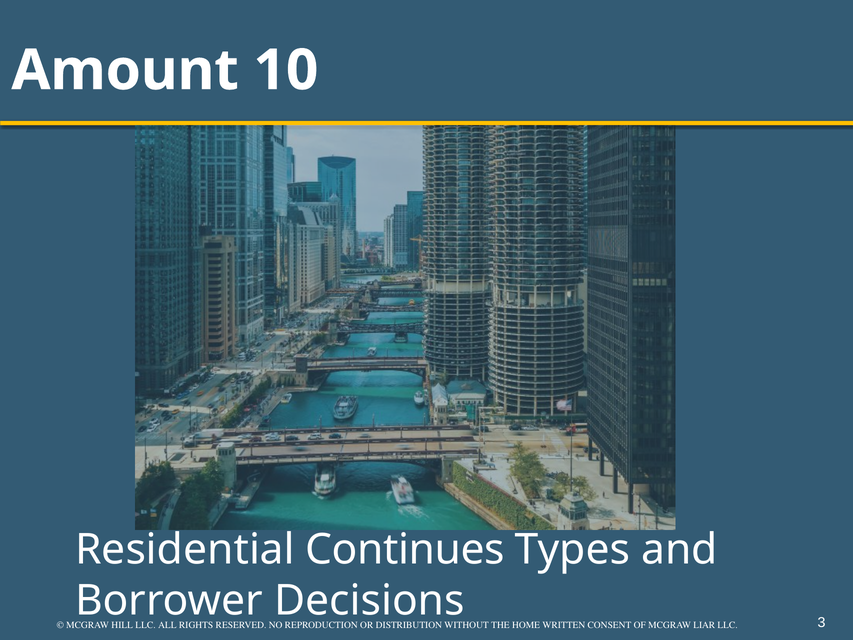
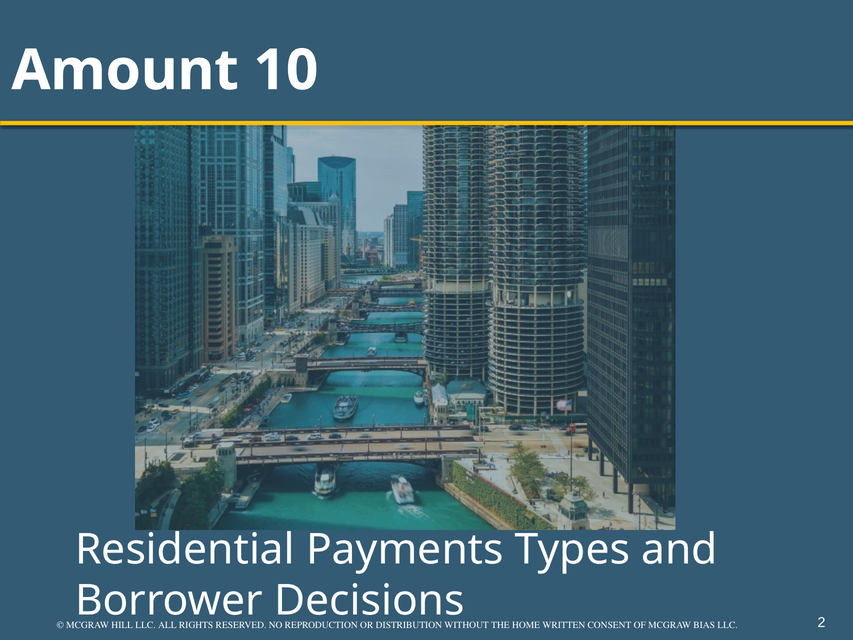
Continues: Continues -> Payments (405, 549)
LIAR: LIAR -> BIAS (704, 625)
3: 3 -> 2 (822, 622)
